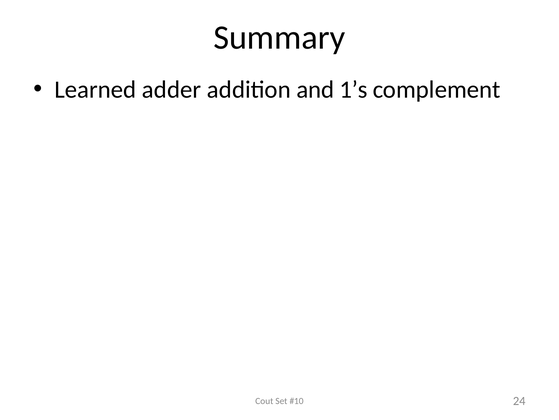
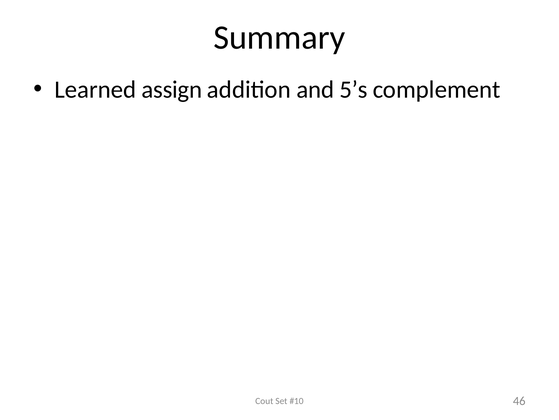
adder: adder -> assign (172, 89)
1’s: 1’s -> 5’s (354, 89)
24: 24 -> 46 (519, 400)
